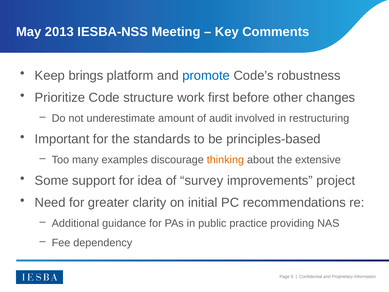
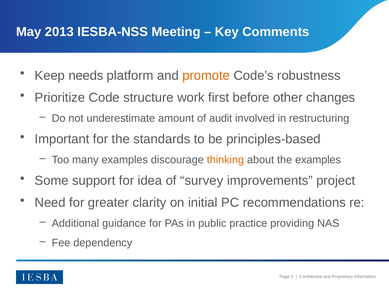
brings: brings -> needs (86, 75)
promote colour: blue -> orange (206, 75)
the extensive: extensive -> examples (318, 160)
